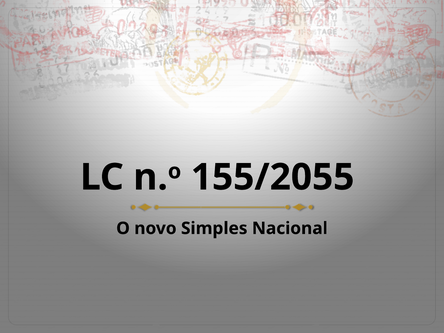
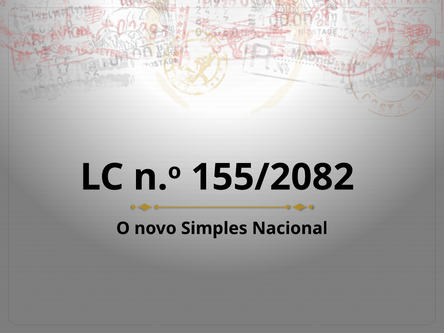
155/2055: 155/2055 -> 155/2082 (273, 177)
